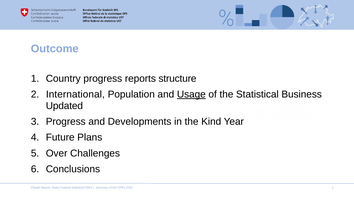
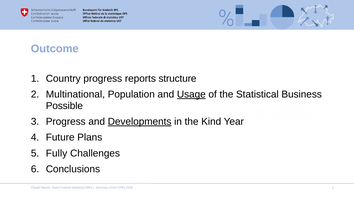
International: International -> Multinational (75, 94)
Updated: Updated -> Possible (64, 106)
Developments underline: none -> present (140, 122)
Over: Over -> Fully (57, 153)
